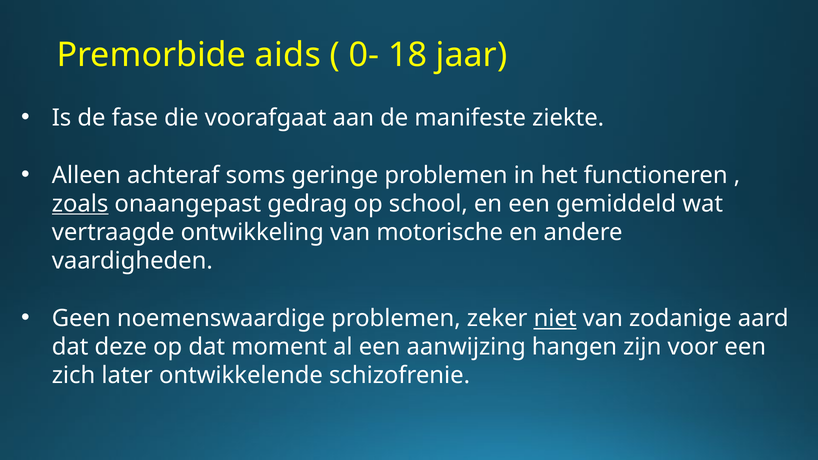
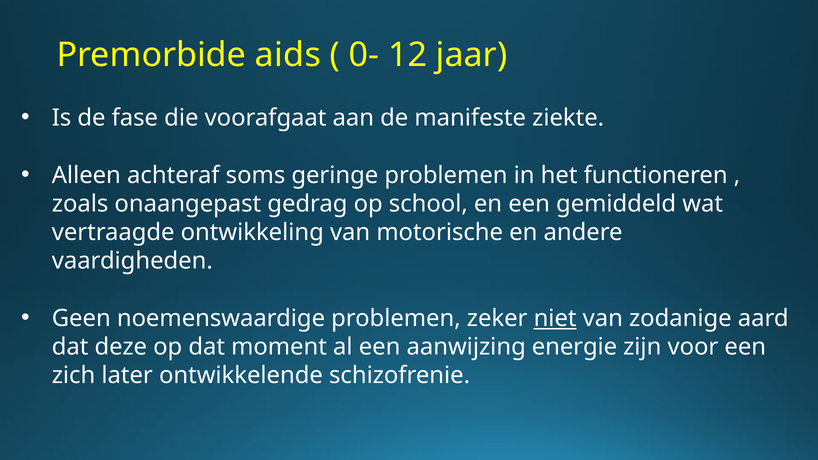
18: 18 -> 12 (408, 55)
zoals underline: present -> none (80, 204)
hangen: hangen -> energie (574, 347)
